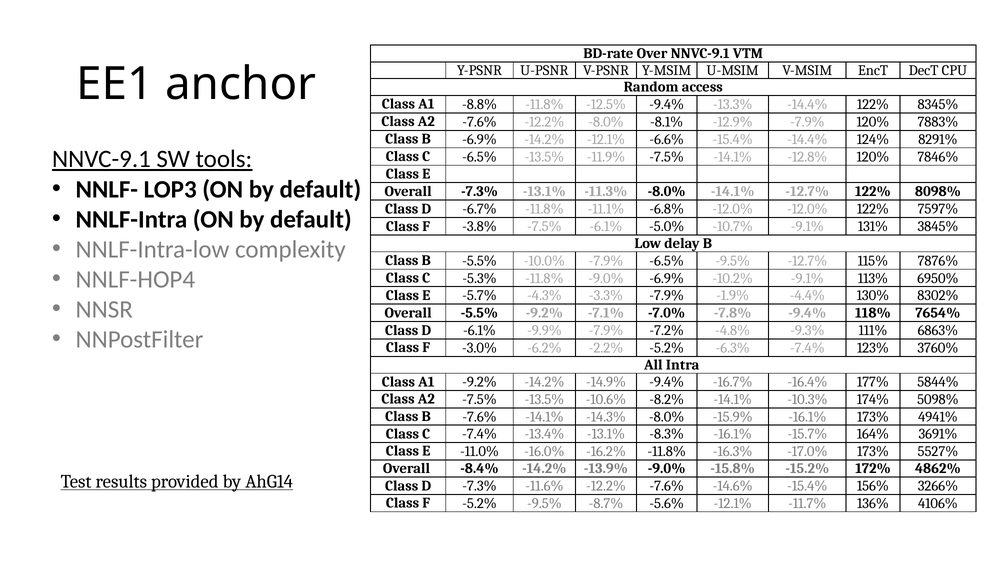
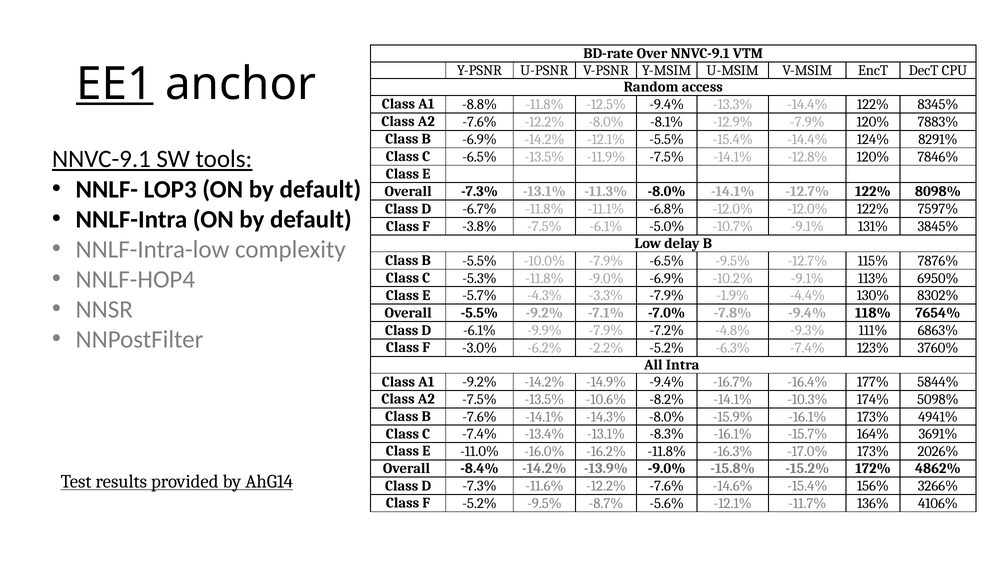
EE1 underline: none -> present (115, 84)
-12.1% -6.6%: -6.6% -> -5.5% (667, 139)
5527%: 5527% -> 2026% (938, 451)
